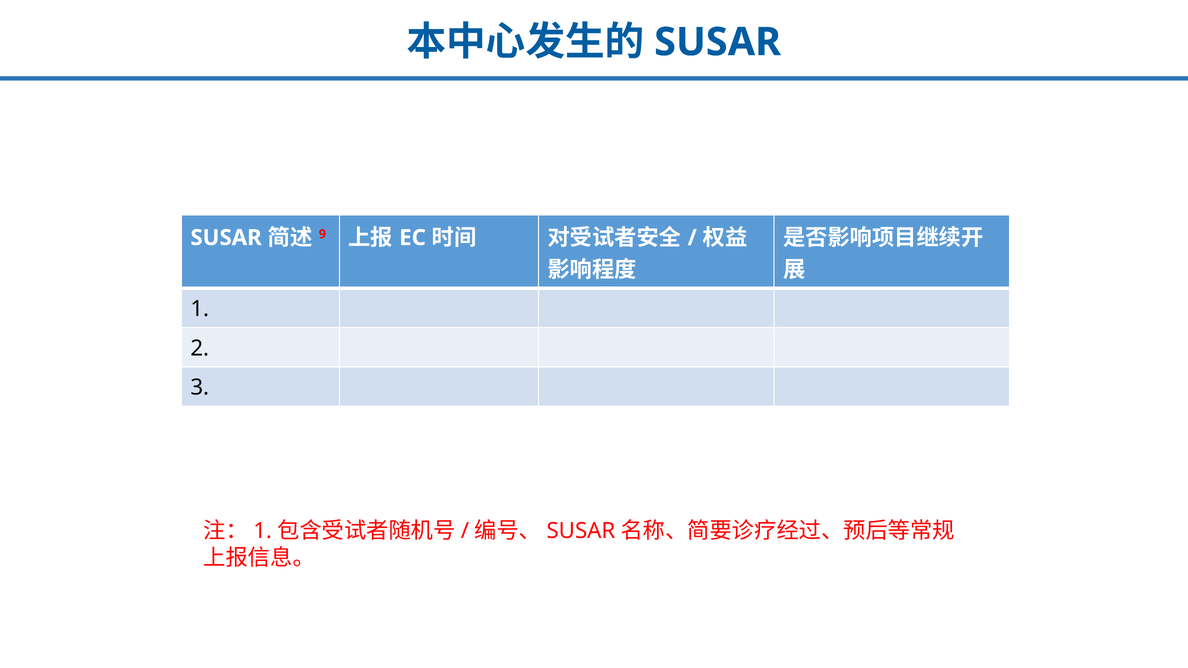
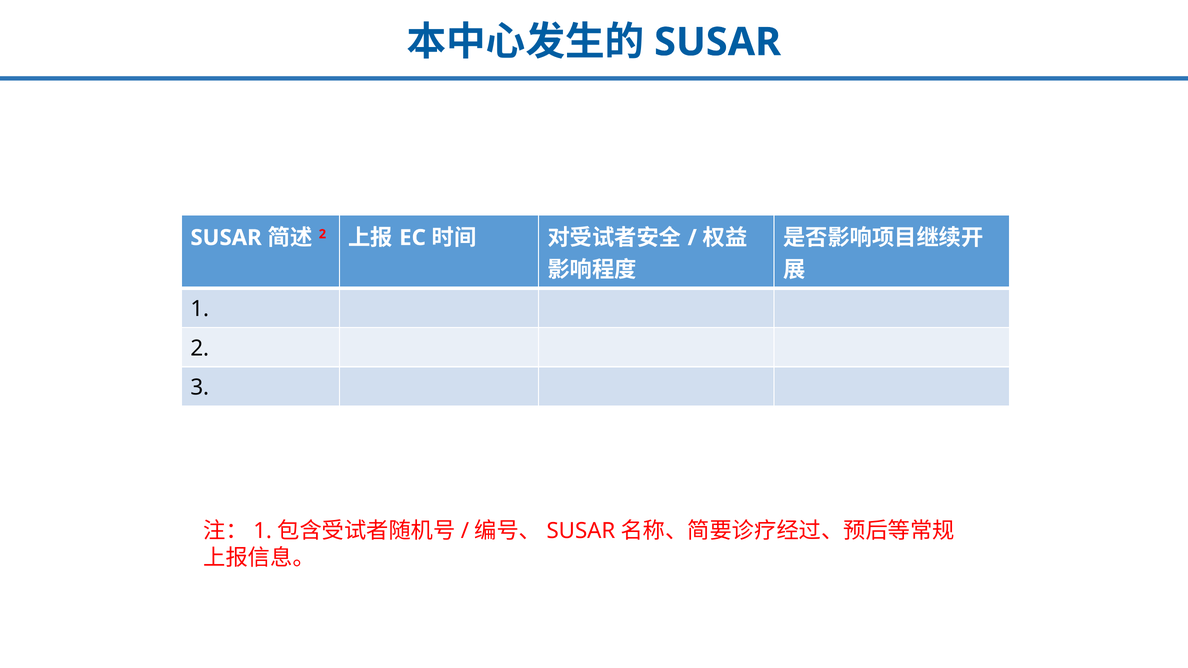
9: 9 -> 2 (322, 234)
